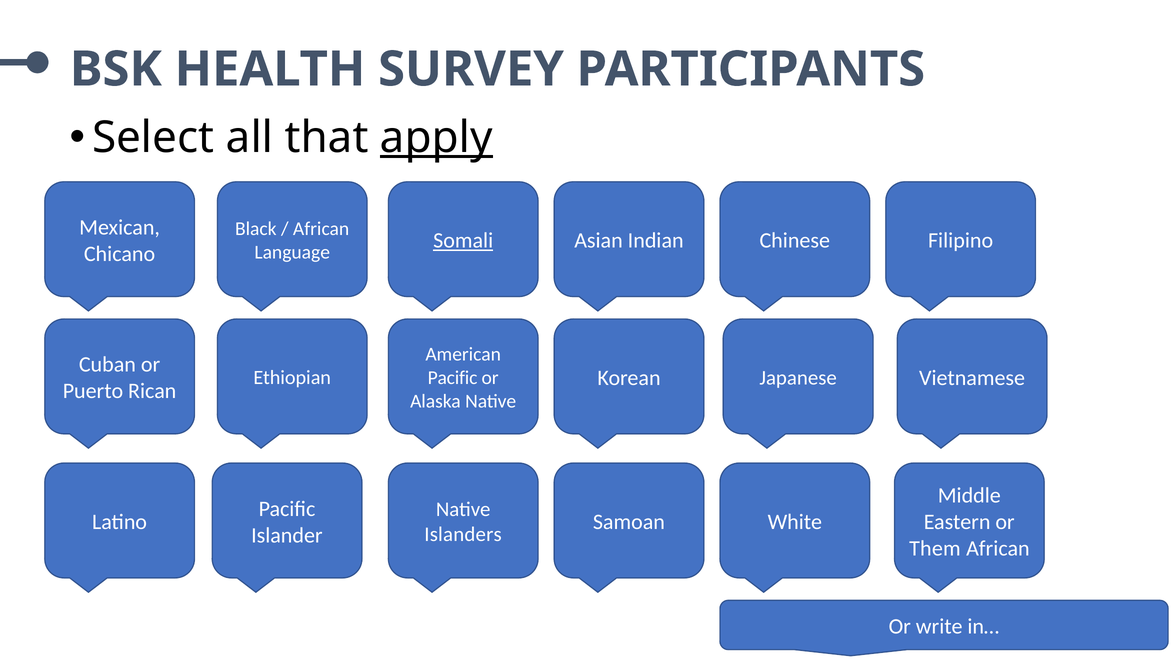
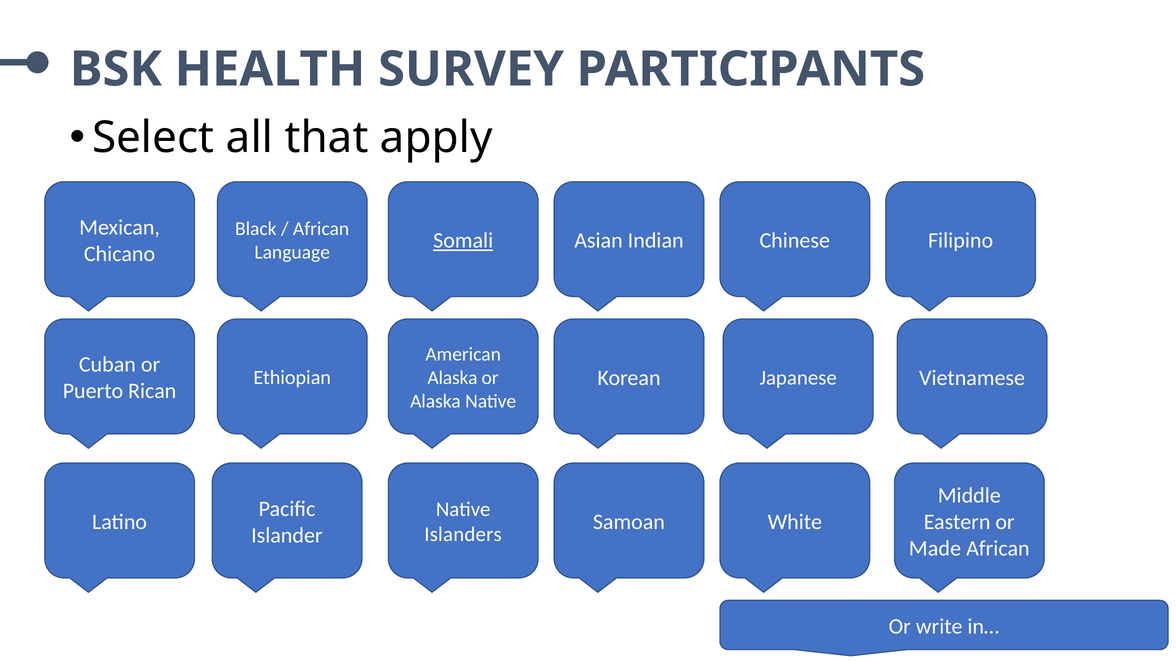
apply underline: present -> none (436, 138)
Pacific: Pacific -> Alaska (453, 378)
Them: Them -> Made (935, 549)
